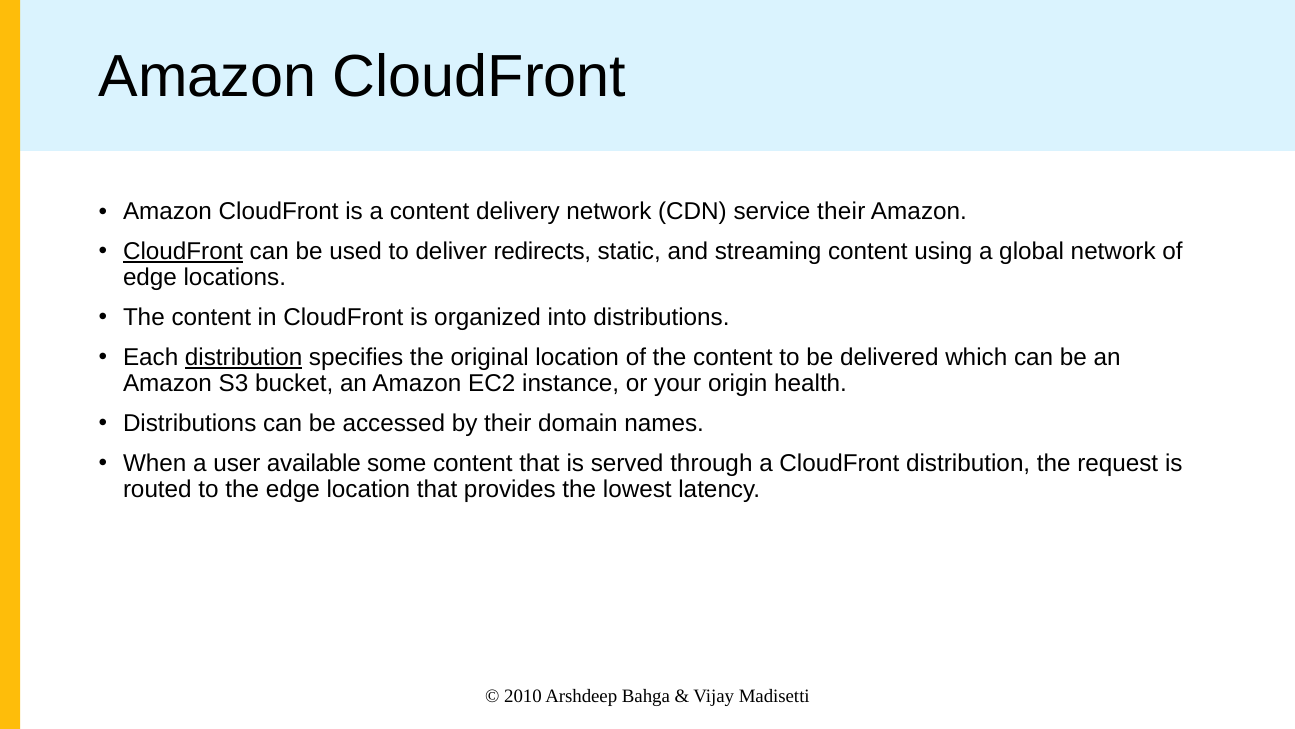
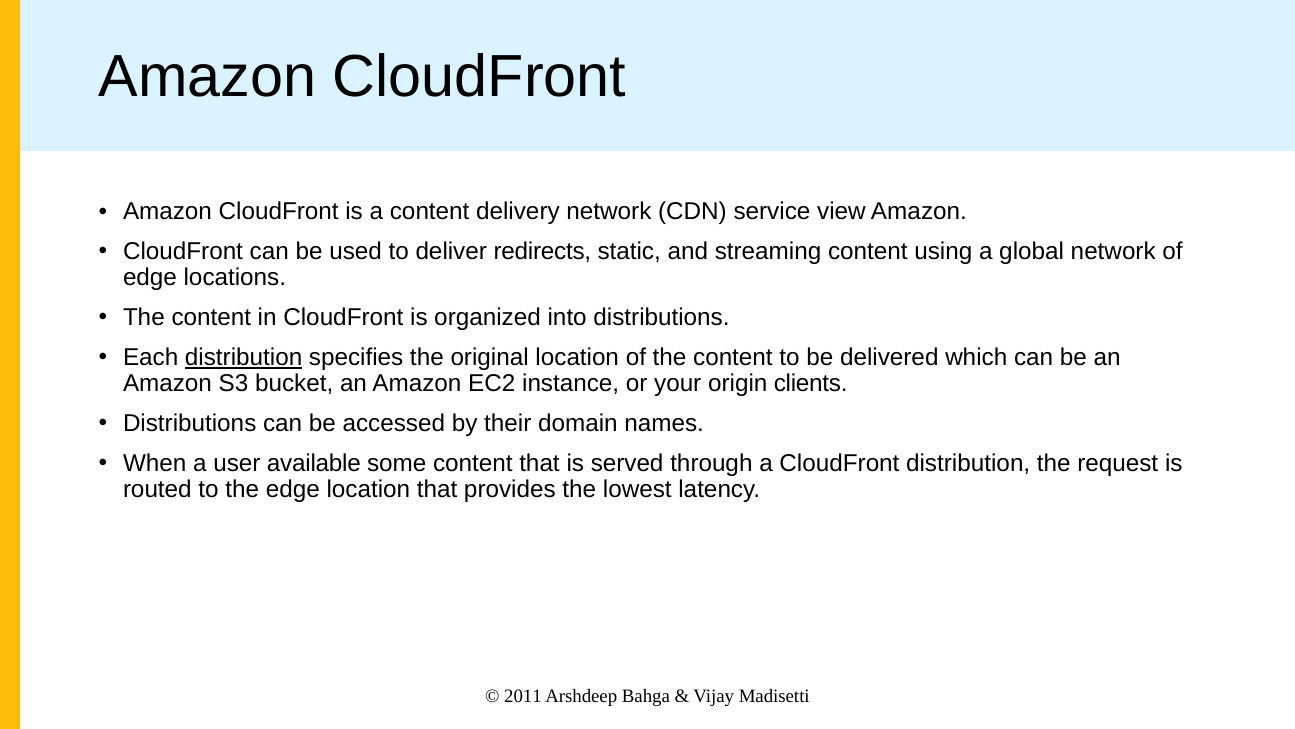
service their: their -> view (841, 212)
CloudFront underline: present -> none (183, 251)
health: health -> clients (811, 383)
2010: 2010 -> 2011 (523, 696)
